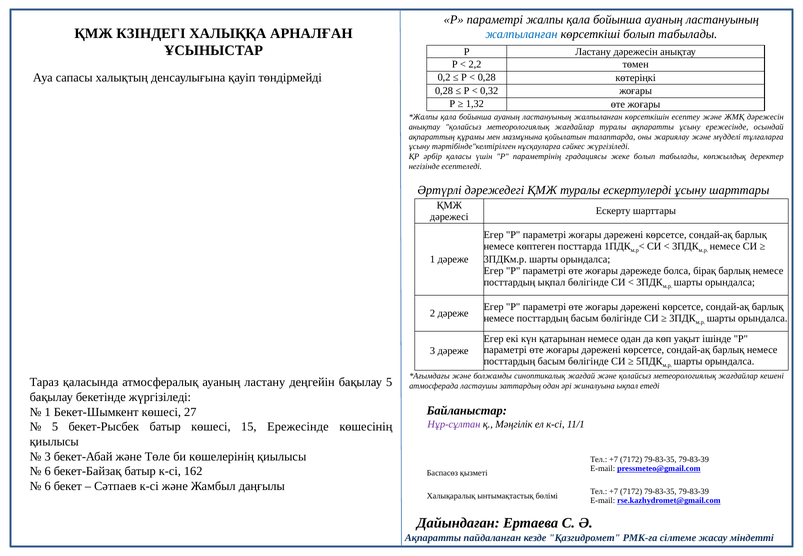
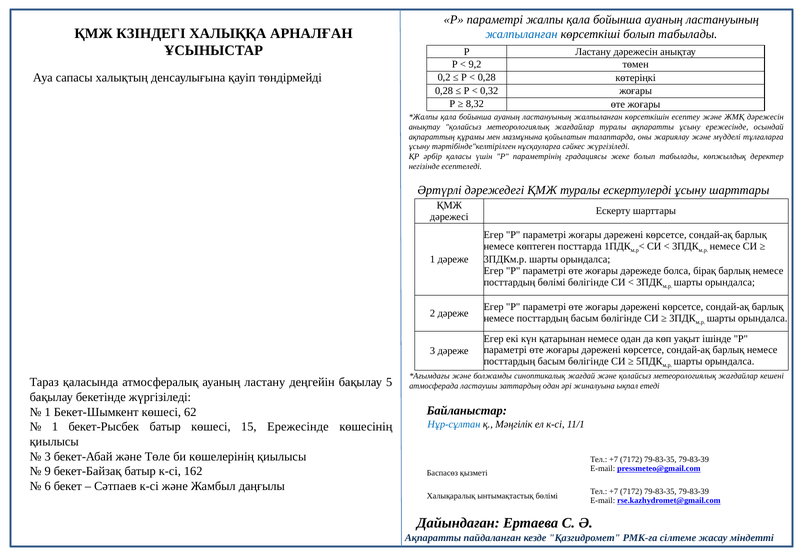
2,2: 2,2 -> 9,2 (475, 64)
1,32: 1,32 -> 8,32 (475, 104)
посттардың ықпал: ықпал -> бөлімі (552, 282)
27: 27 -> 62 (190, 412)
Нұр-сұлтан colour: purple -> blue (454, 424)
5: 5 -> 1 (55, 427)
6: 6 -> 9 (48, 471)
